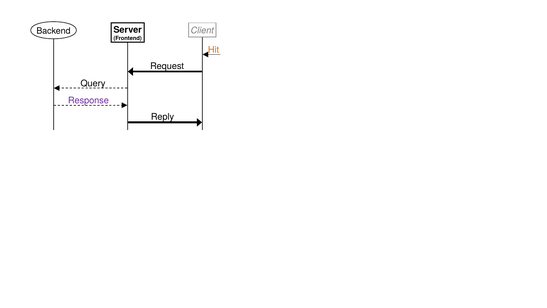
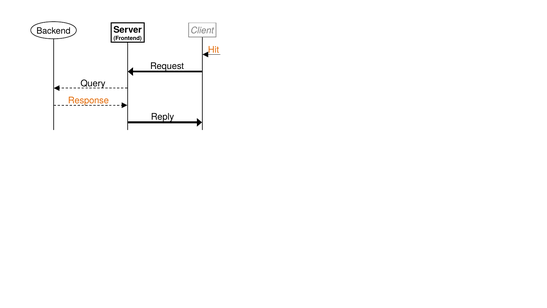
Response colour: purple -> orange (88, 100)
